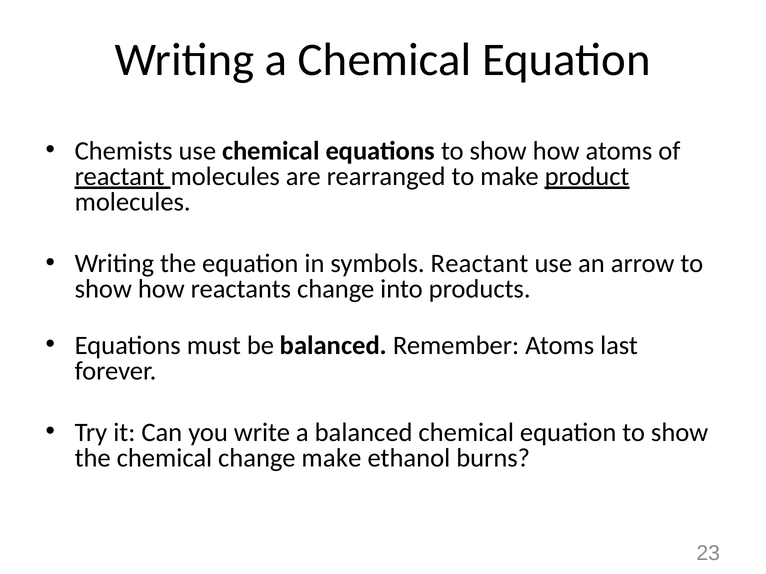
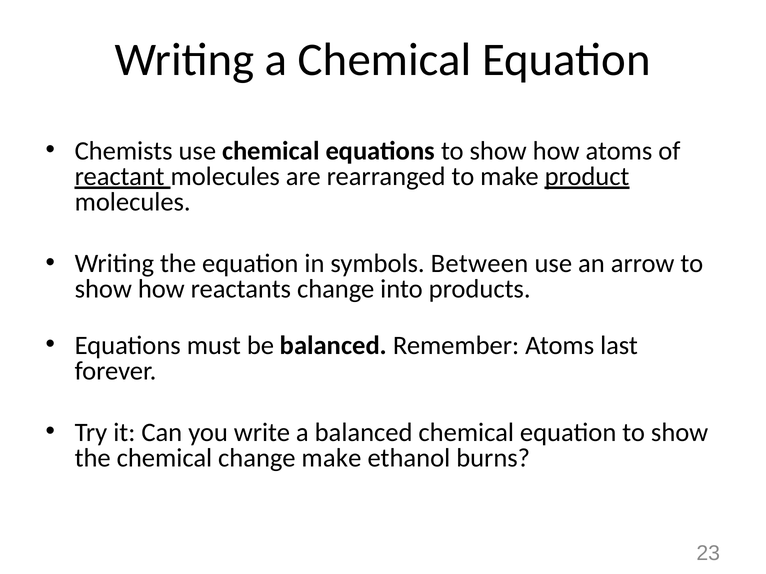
symbols Reactant: Reactant -> Between (479, 264)
